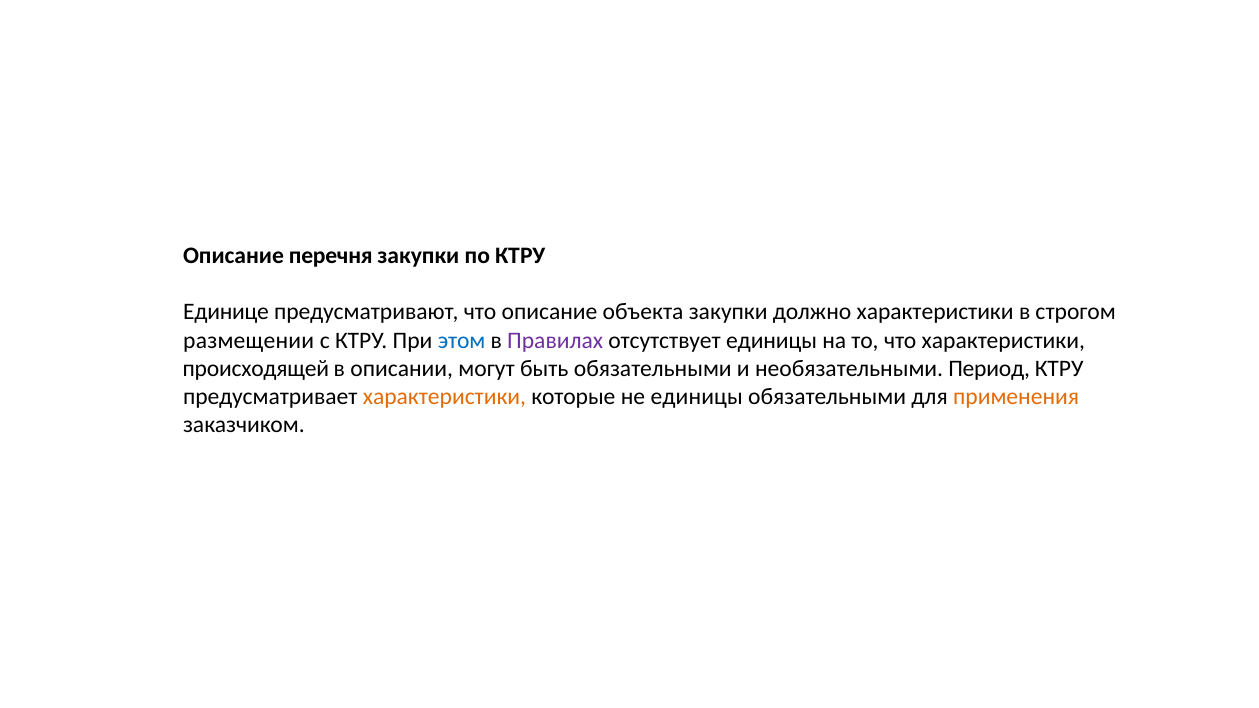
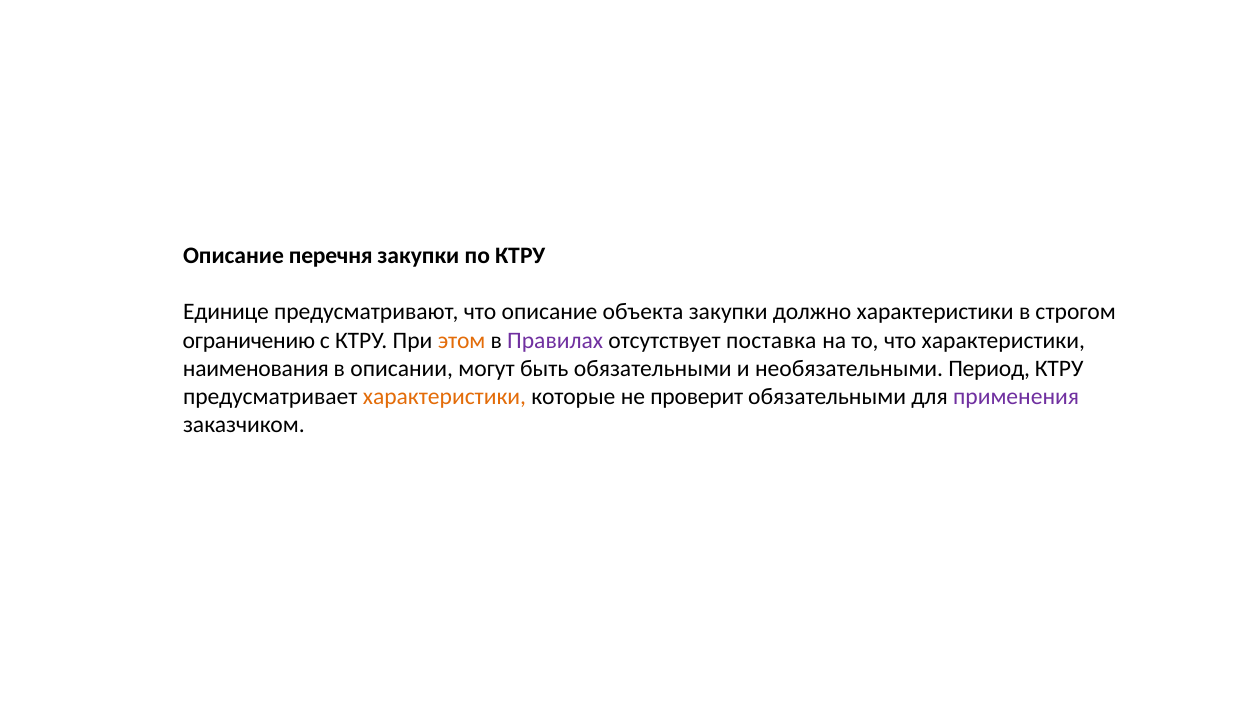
размещении: размещении -> ограничению (249, 340)
этом colour: blue -> orange (462, 340)
отсутствует единицы: единицы -> поставка (771, 340)
происходящей: происходящей -> наименования (256, 369)
не единицы: единицы -> проверит (697, 397)
применения colour: orange -> purple (1016, 397)
